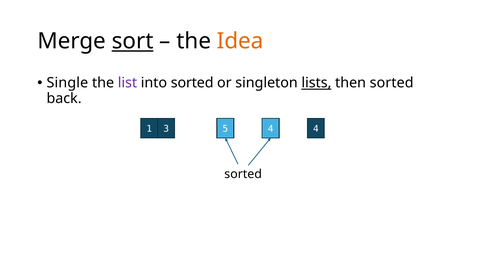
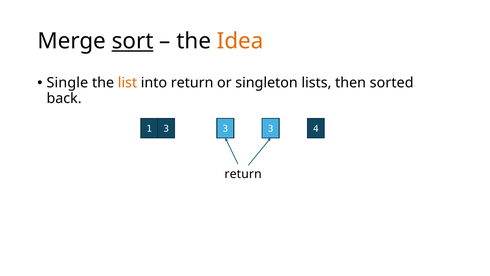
list colour: purple -> orange (127, 83)
into sorted: sorted -> return (192, 83)
lists underline: present -> none (316, 83)
1 5: 5 -> 3 (225, 129)
4: 4 -> 3 (271, 129)
sorted: sorted -> return (243, 174)
